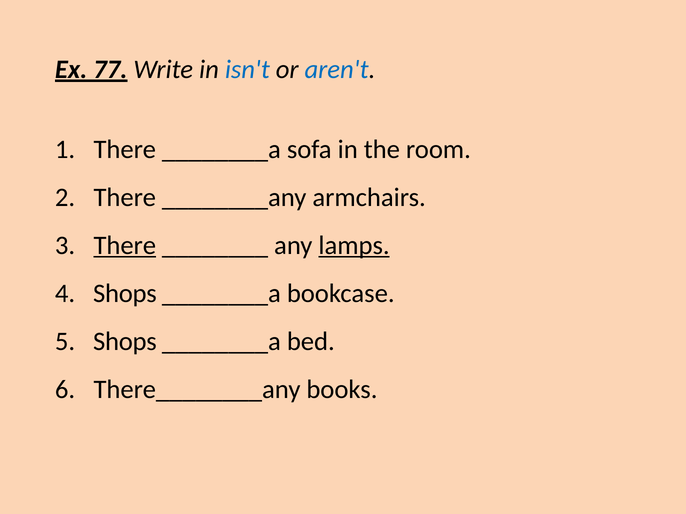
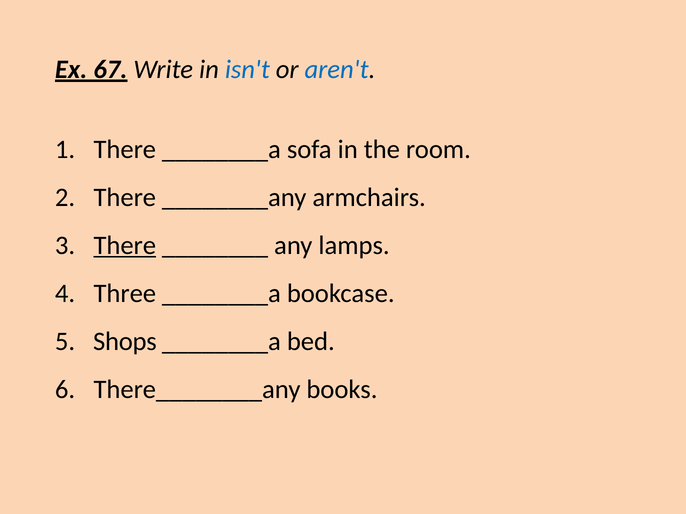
77: 77 -> 67 (110, 69)
lamps underline: present -> none (354, 246)
Shops: Shops -> Three (125, 294)
